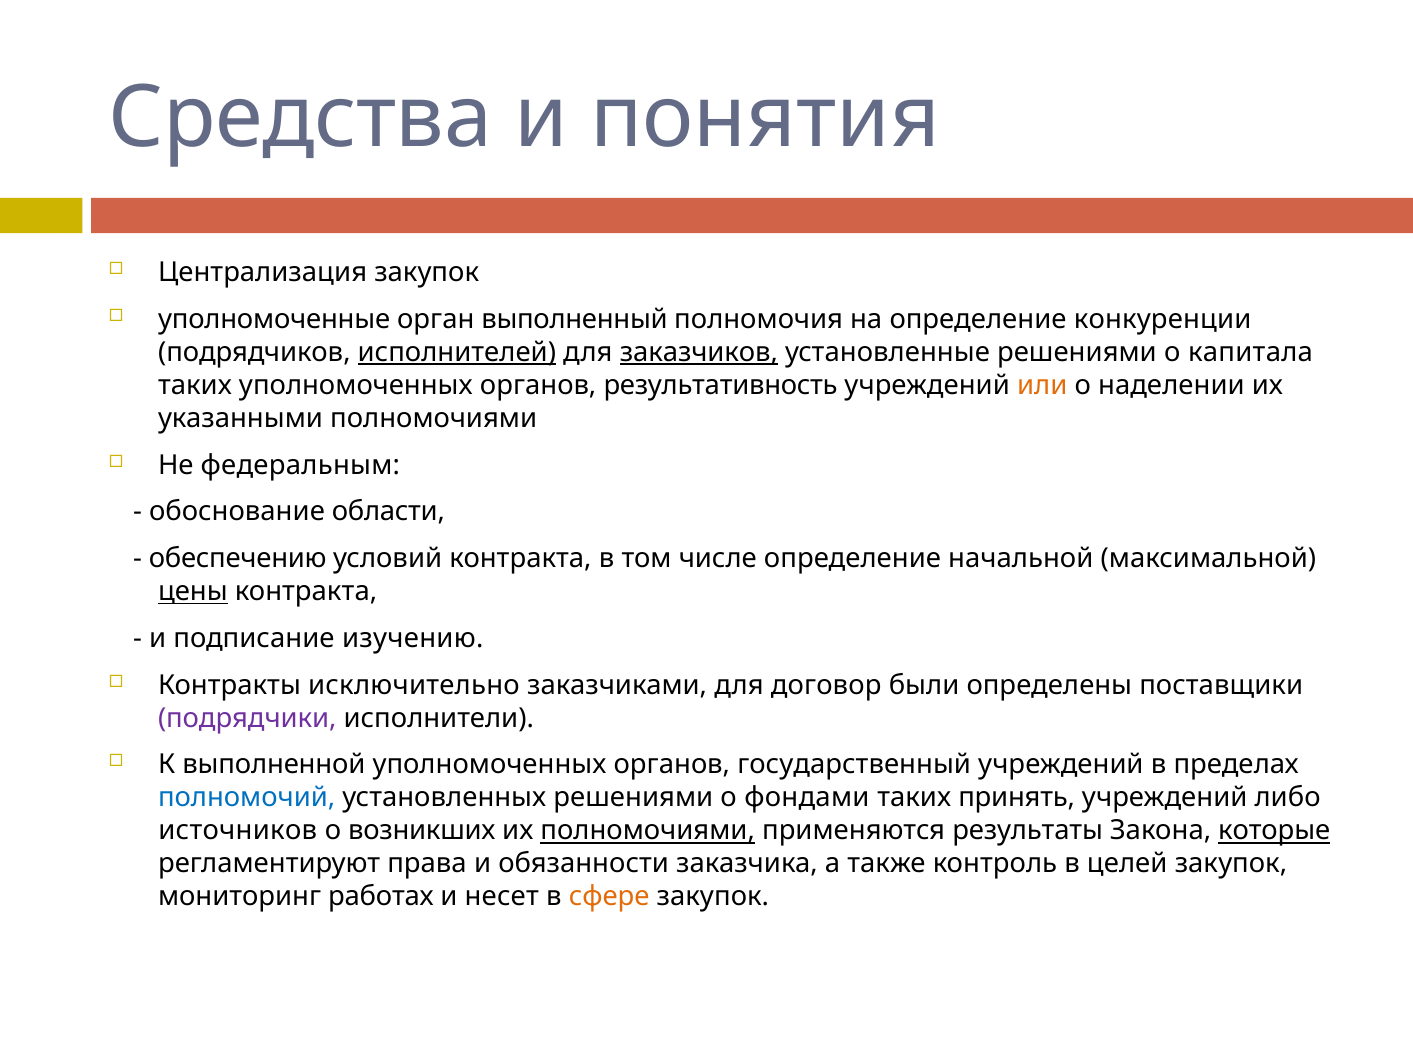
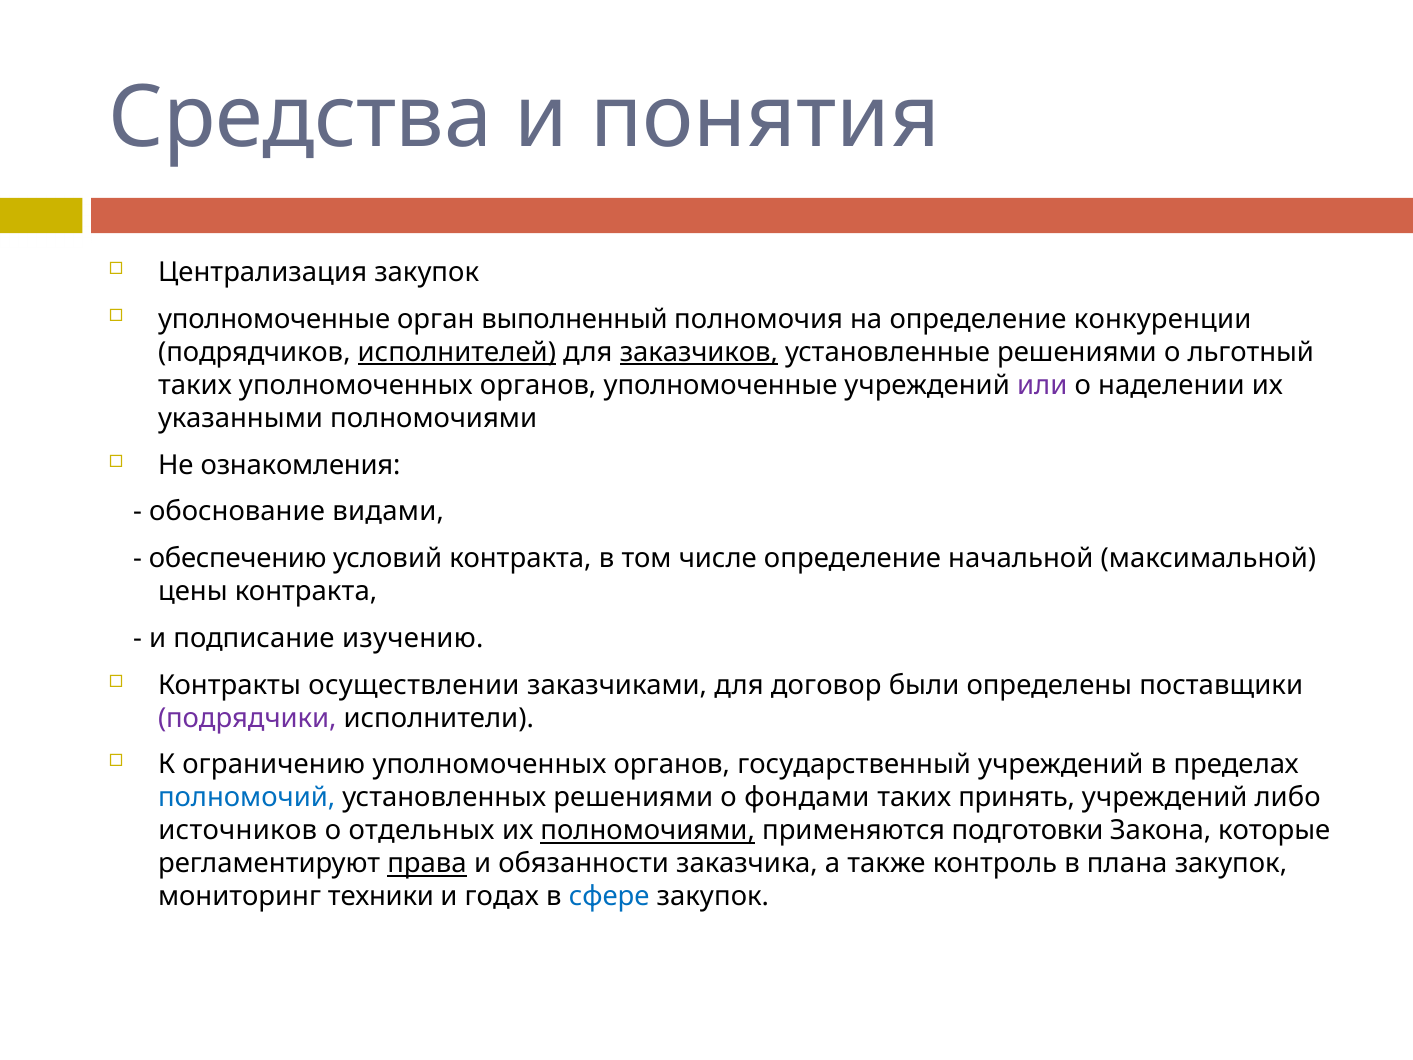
капитала: капитала -> льготный (1251, 352)
органов результативность: результативность -> уполномоченные (721, 385)
или colour: orange -> purple (1042, 385)
федеральным: федеральным -> ознакомления (301, 465)
области: области -> видами (388, 512)
цены underline: present -> none (193, 592)
исключительно: исключительно -> осуществлении (414, 685)
выполненной: выполненной -> ограничению (274, 765)
возникших: возникших -> отдельных (422, 831)
результаты: результаты -> подготовки (1028, 831)
которые underline: present -> none (1274, 831)
права underline: none -> present (427, 864)
целей: целей -> плана (1127, 864)
работах: работах -> техники (381, 897)
несет: несет -> годах (502, 897)
сфере colour: orange -> blue (609, 897)
